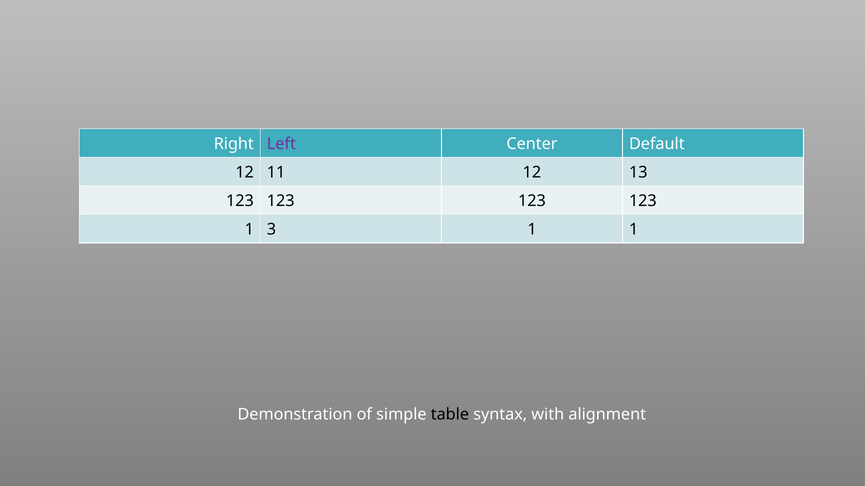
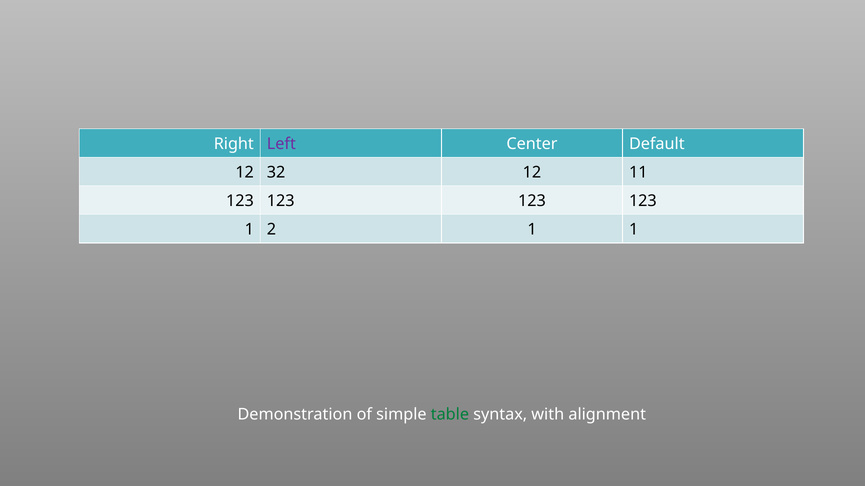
11: 11 -> 32 (276, 173)
13: 13 -> 11 (638, 173)
3: 3 -> 2 (271, 230)
table colour: black -> green (450, 415)
